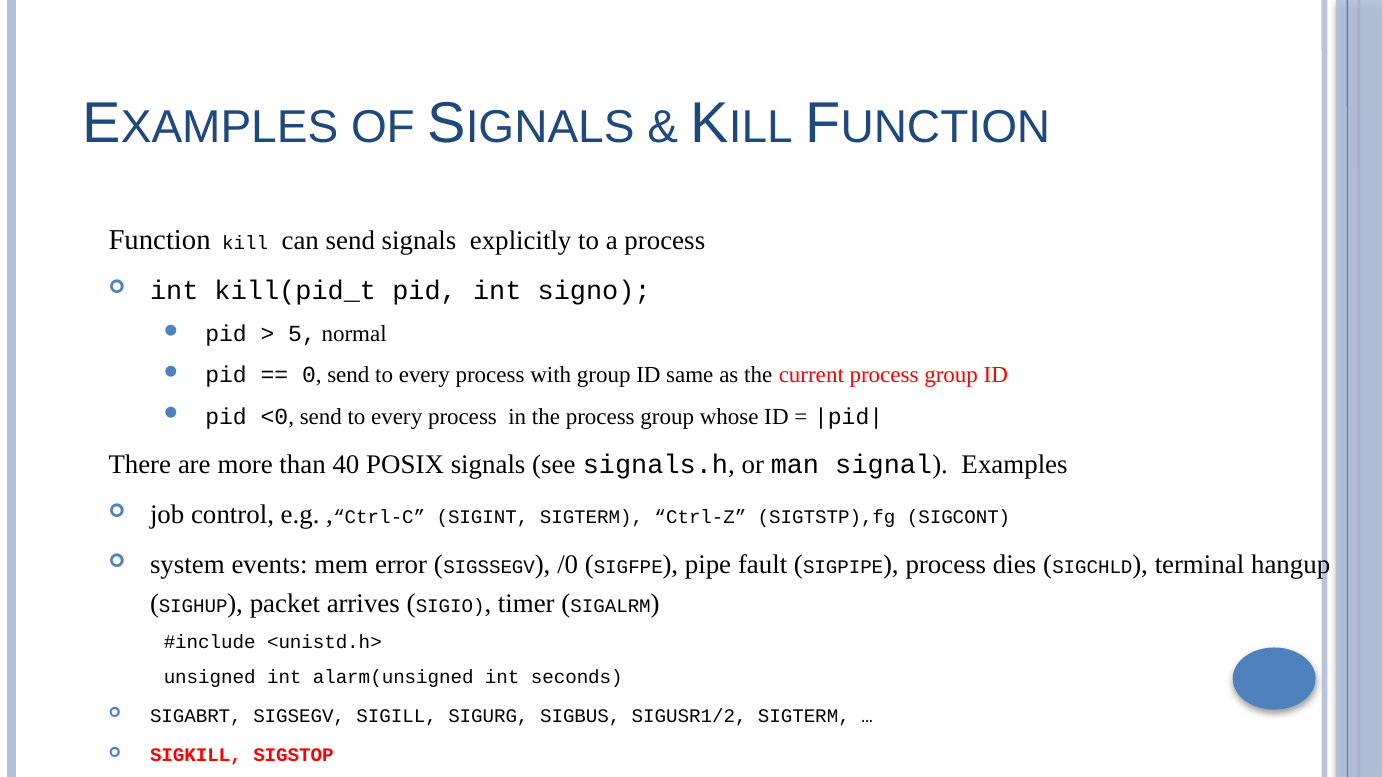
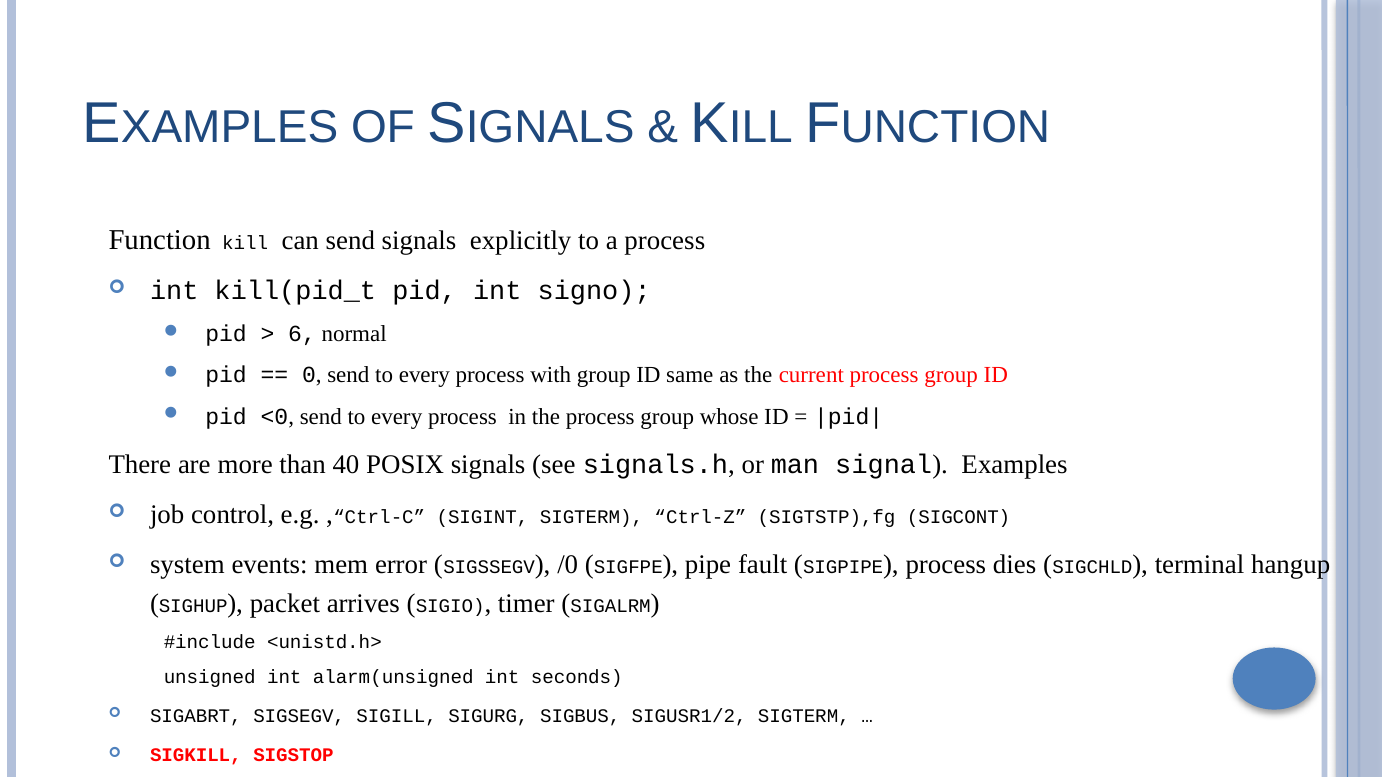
5: 5 -> 6 (302, 334)
